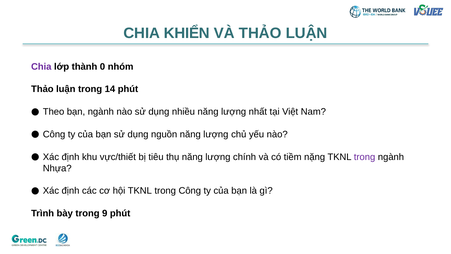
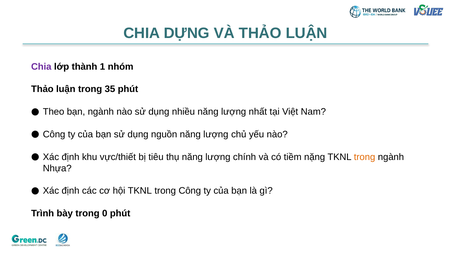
KHIỂN: KHIỂN -> DỰNG (187, 33)
0: 0 -> 1 (103, 67)
14: 14 -> 35 (110, 89)
trong colour: purple -> orange (365, 157)
9: 9 -> 0 (105, 213)
